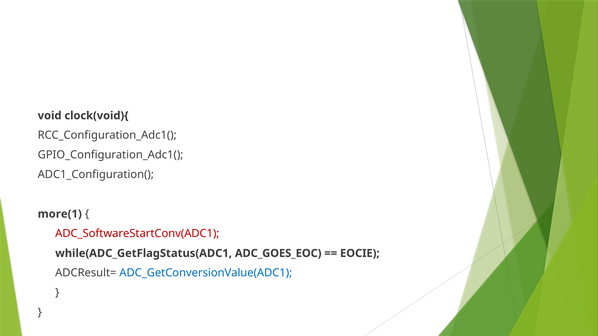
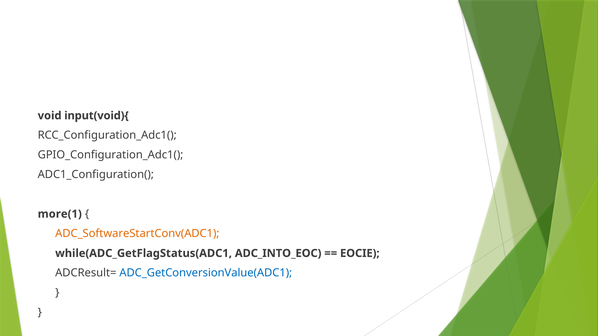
clock(void){: clock(void){ -> input(void){ (97, 116)
ADC_SoftwareStartConv(ADC1 colour: red -> orange (137, 234)
ADC_GOES_EOC: ADC_GOES_EOC -> ADC_INTO_EOC (278, 254)
